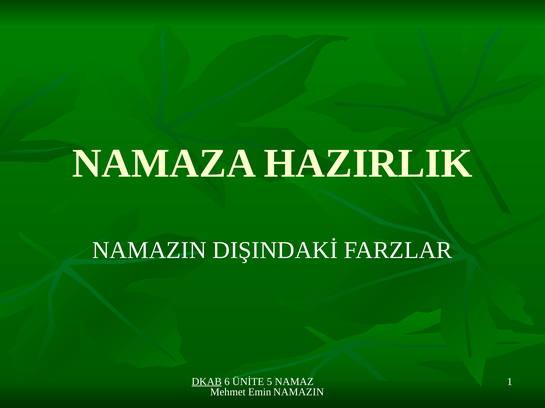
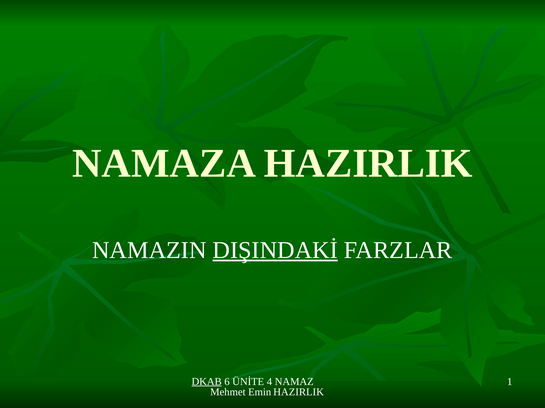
DIŞINDAKİ underline: none -> present (275, 251)
5: 5 -> 4 (269, 382)
Emin NAMAZIN: NAMAZIN -> HAZIRLIK (299, 393)
